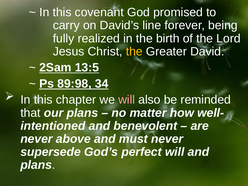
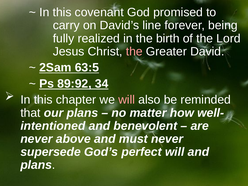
the colour: yellow -> pink (134, 51)
13:5: 13:5 -> 63:5 (87, 68)
89:98: 89:98 -> 89:92 (74, 84)
